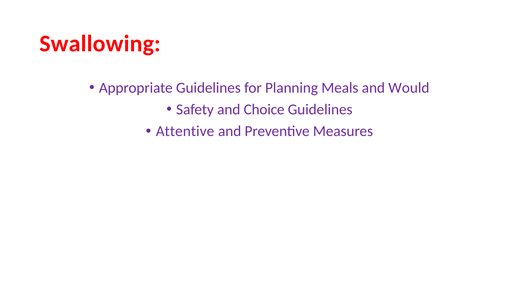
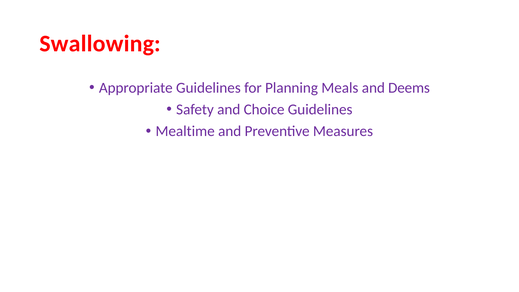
Would: Would -> Deems (409, 88)
Attentive: Attentive -> Mealtime (185, 131)
